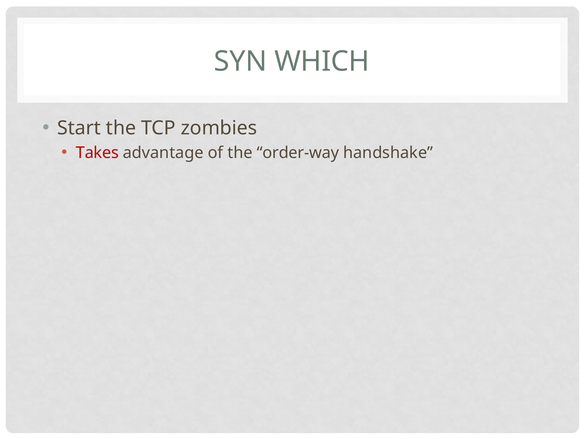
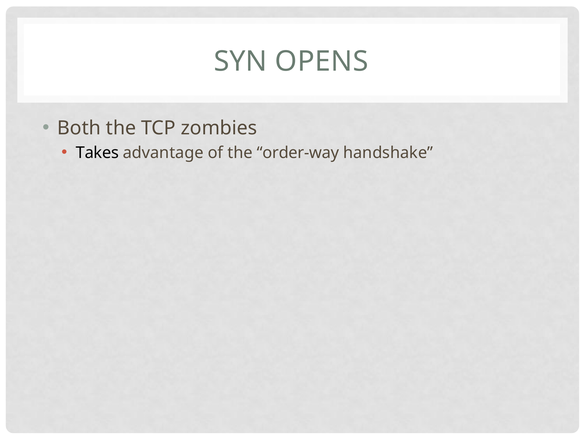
WHICH: WHICH -> OPENS (322, 61)
Start: Start -> Both (79, 128)
Takes colour: red -> black (97, 153)
